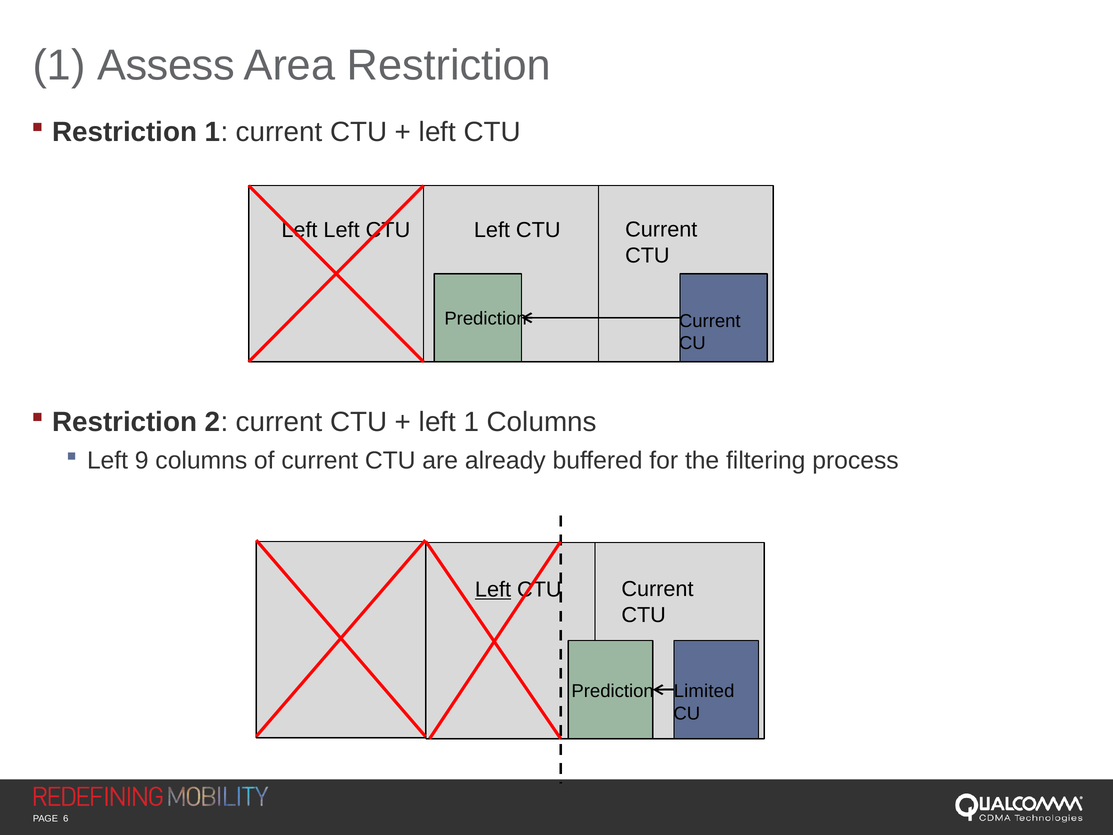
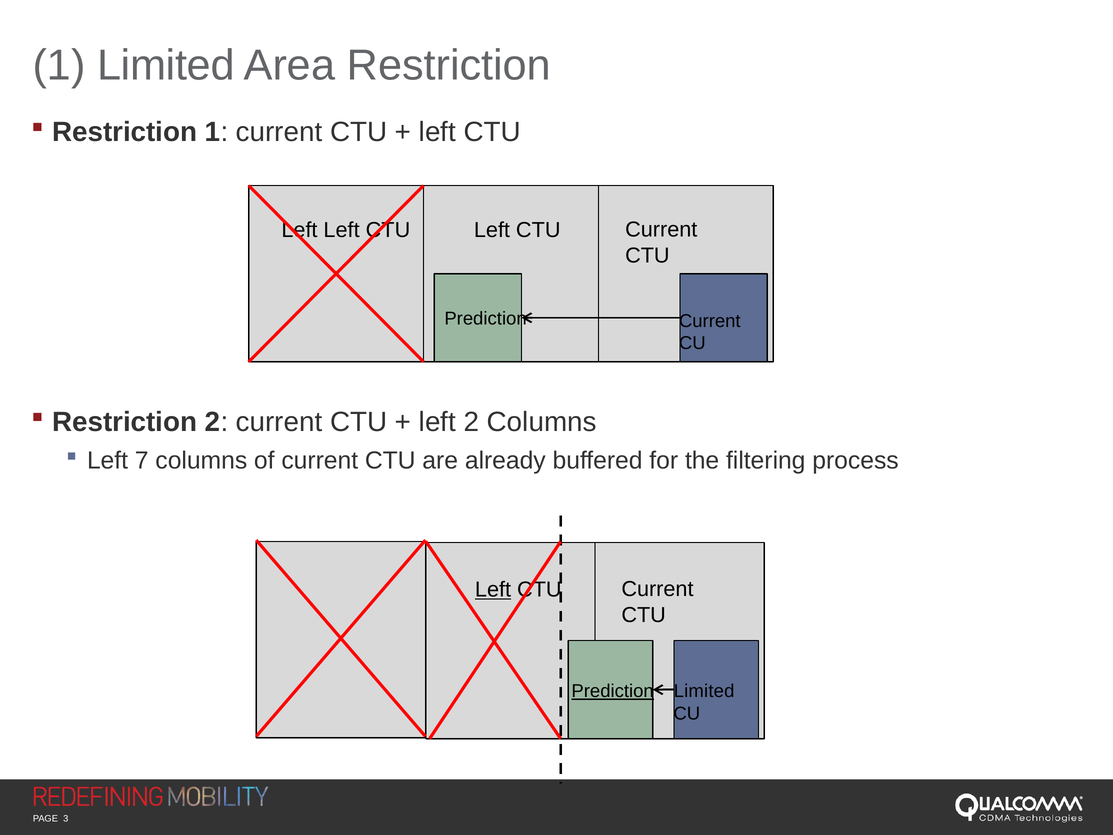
1 Assess: Assess -> Limited (166, 66)
left 1: 1 -> 2 (471, 422)
9: 9 -> 7 (142, 460)
Prediction underline: none -> present (613, 691)
6: 6 -> 3 (66, 818)
